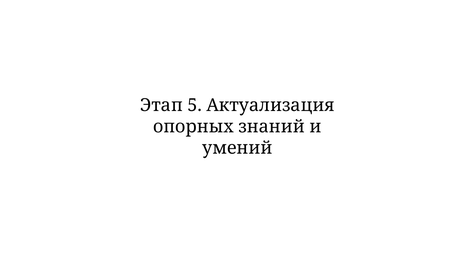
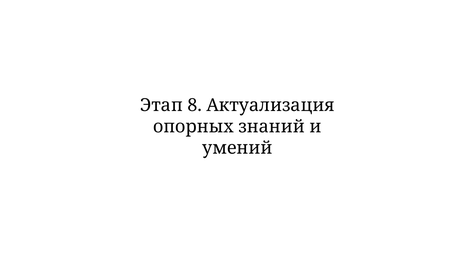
5: 5 -> 8 (195, 105)
